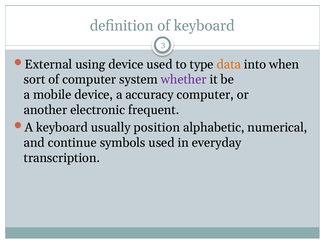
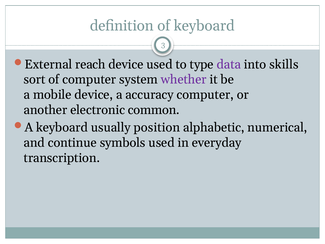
using: using -> reach (90, 64)
data colour: orange -> purple (229, 64)
when: when -> skills (284, 64)
frequent: frequent -> common (154, 110)
